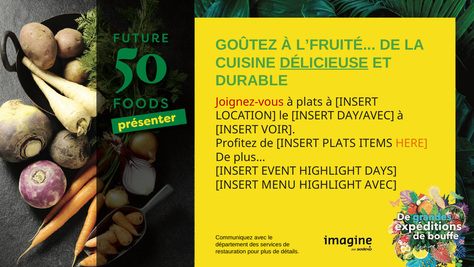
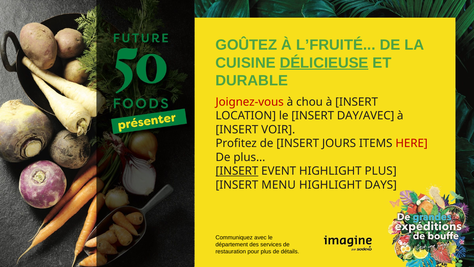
à plats: plats -> chou (309, 102)
INSERT PLATS: PLATS -> JOURS (339, 143)
HERE colour: orange -> red (412, 143)
INSERT underline: none -> present (237, 171)
HIGHLIGHT DAYS: DAYS -> PLUS (381, 171)
HIGHLIGHT AVEC: AVEC -> DAYS (381, 185)
